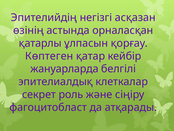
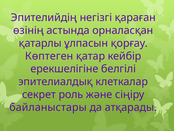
асқазан: асқазан -> қараған (135, 18)
жануарларда: жануарларда -> ерекшелігіне (64, 69)
фагоцитобласт: фагоцитобласт -> байланыстары (48, 107)
